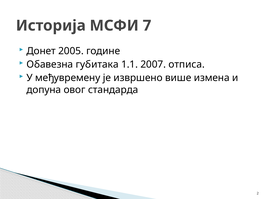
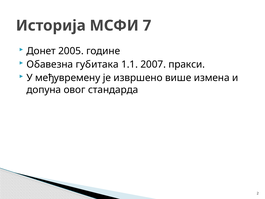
отписа: отписа -> пракси (187, 64)
